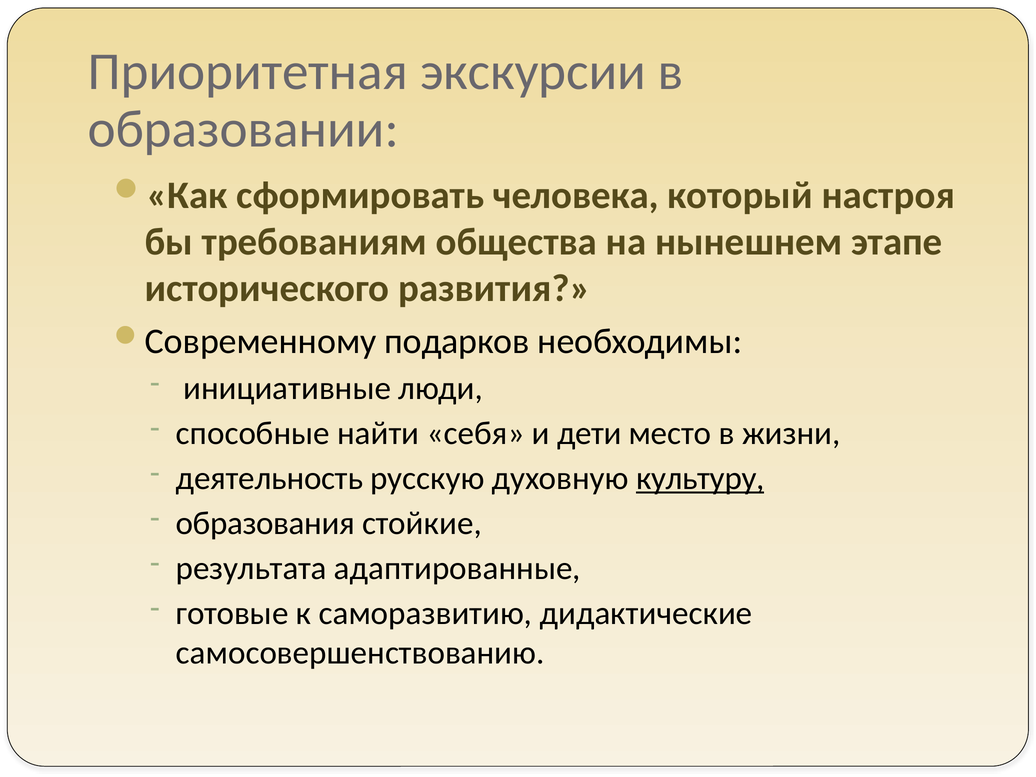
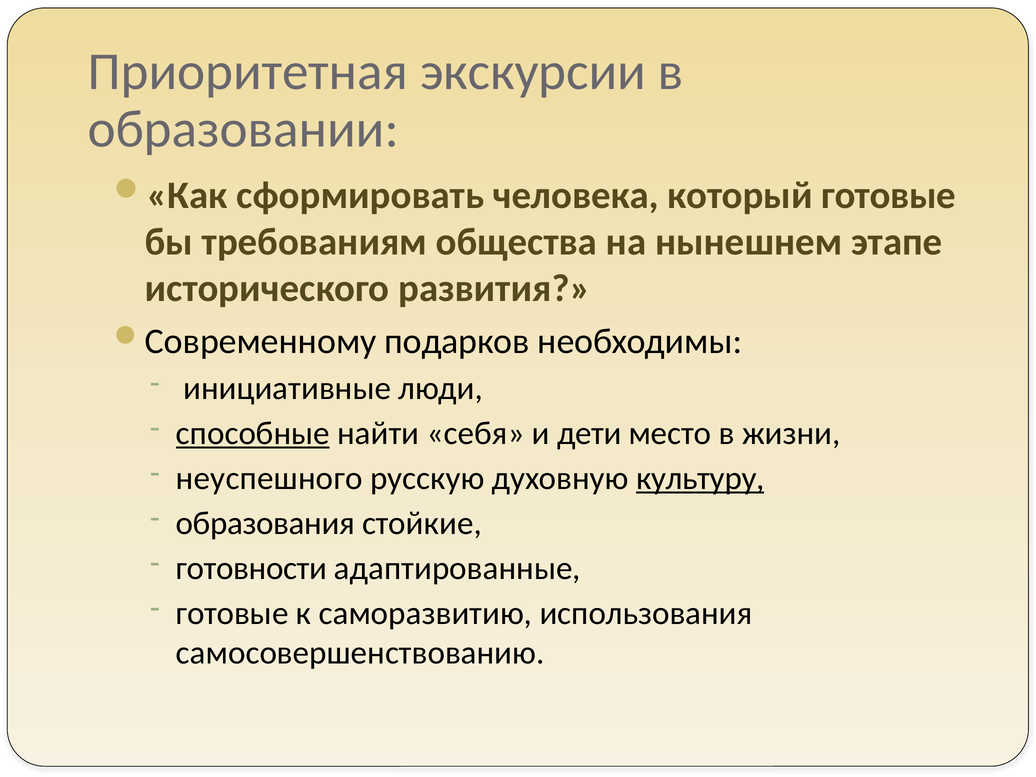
который настроя: настроя -> готовые (888, 195)
способные underline: none -> present (253, 433)
деятельность: деятельность -> неуспешного (269, 478)
результата: результата -> готовности (251, 568)
дидактические: дидактические -> использования (646, 613)
